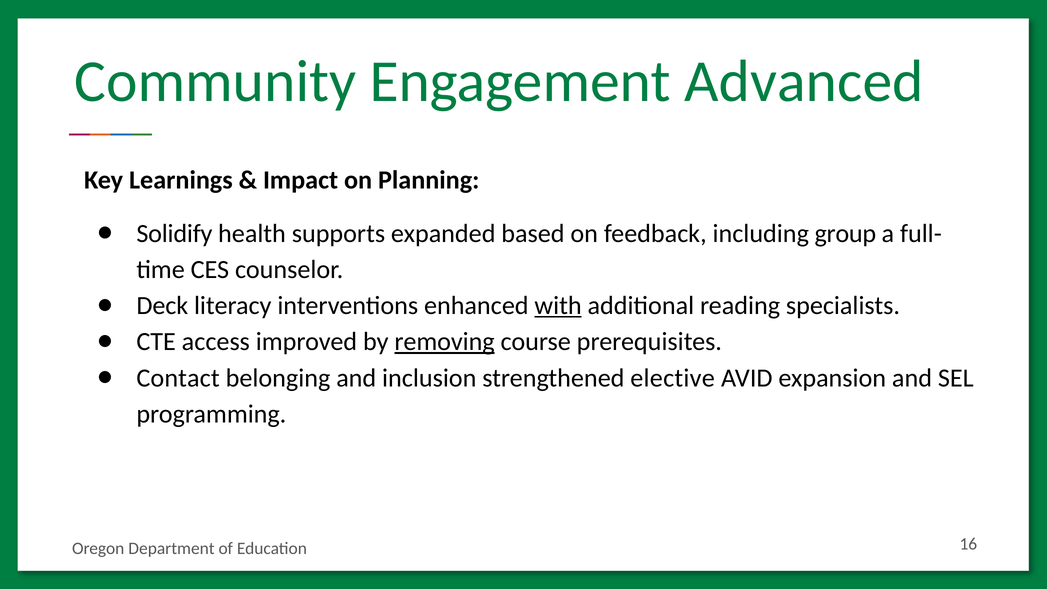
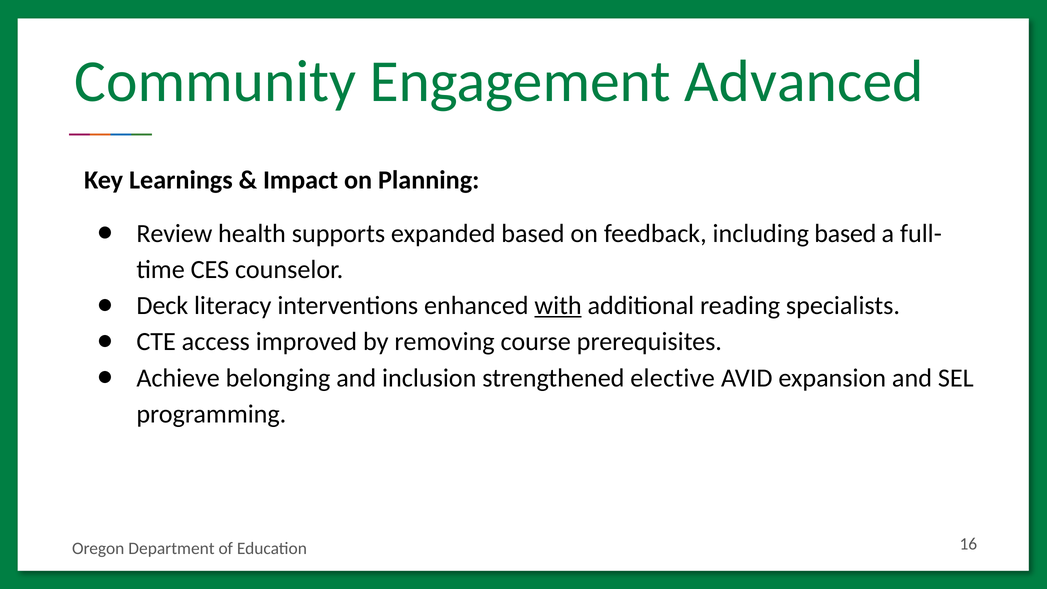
Solidify: Solidify -> Review (174, 233)
including group: group -> based (845, 233)
removing underline: present -> none (445, 342)
Contact: Contact -> Achieve (178, 378)
